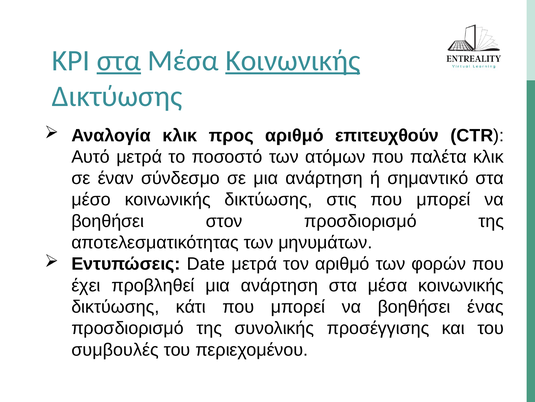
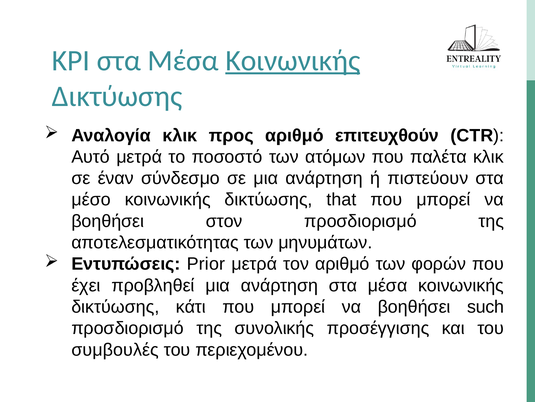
στα underline: present -> none (119, 60)
σημαντικό: σημαντικό -> πιστεύουν (428, 178)
στις: στις -> that (342, 199)
Date: Date -> Prior (206, 264)
ένας: ένας -> such (486, 306)
